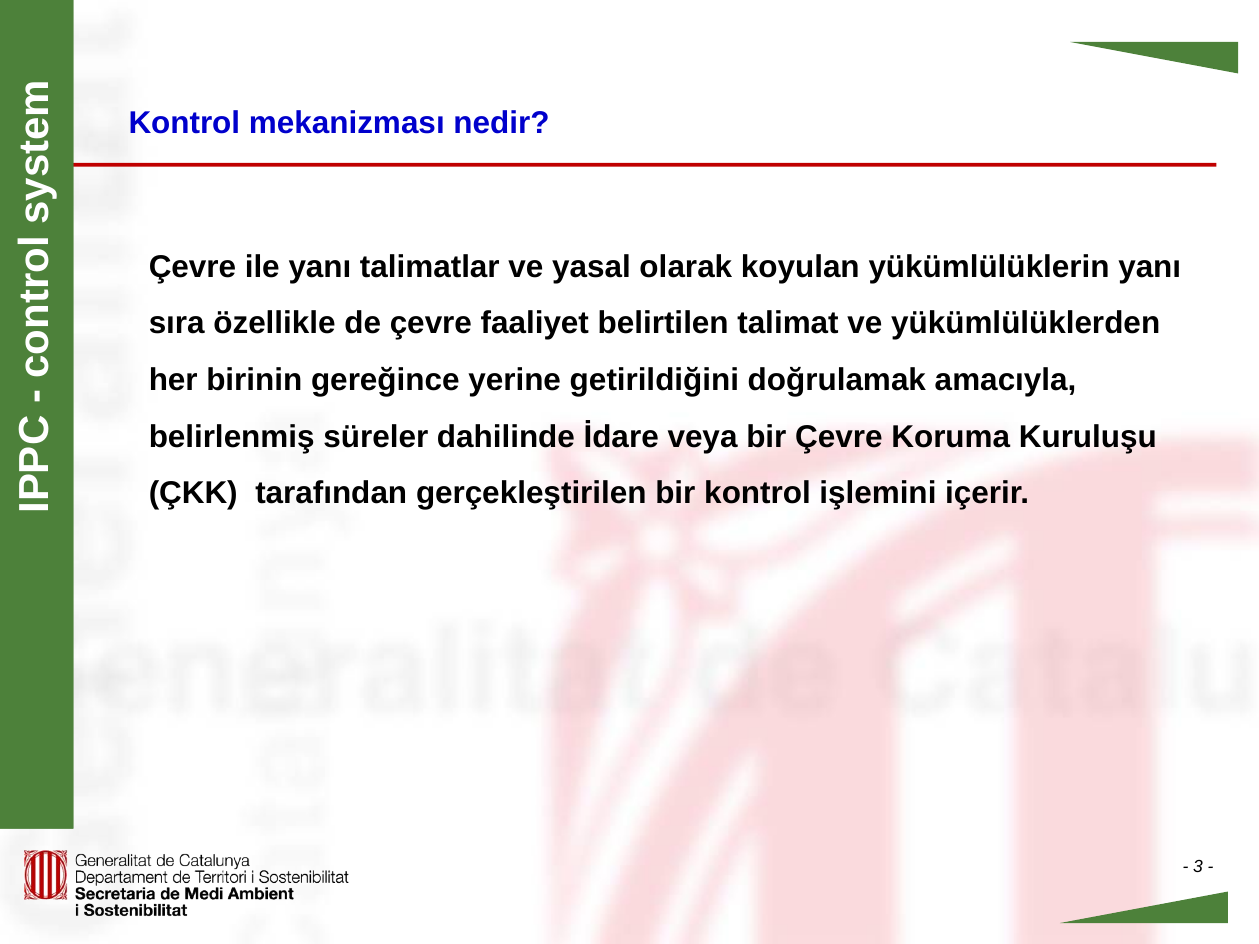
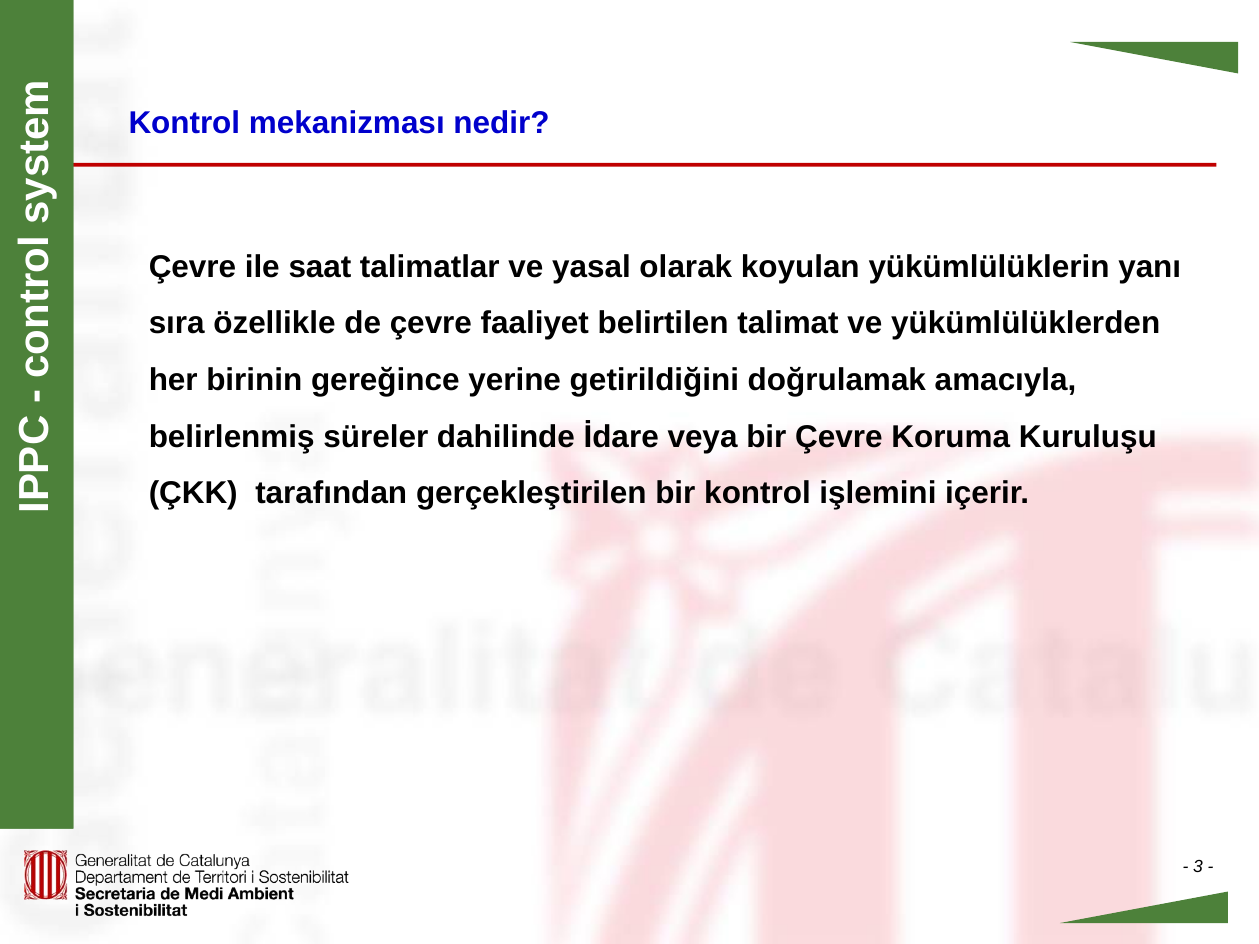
ile yanı: yanı -> saat (320, 267)
